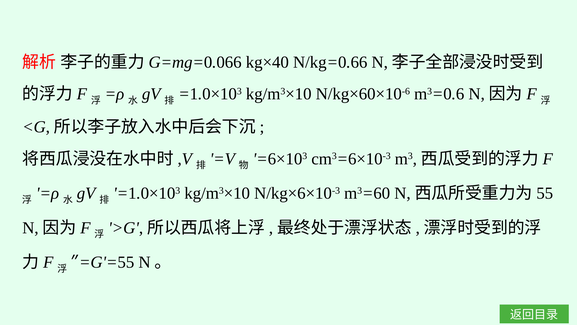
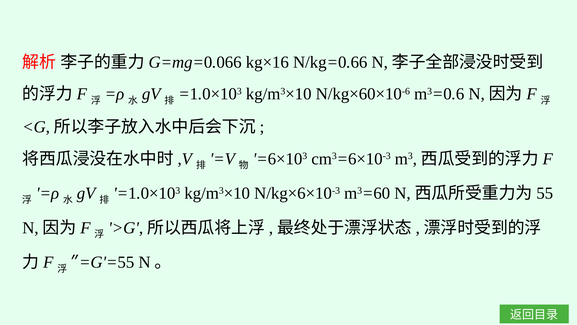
kg×40: kg×40 -> kg×16 (267, 62)
